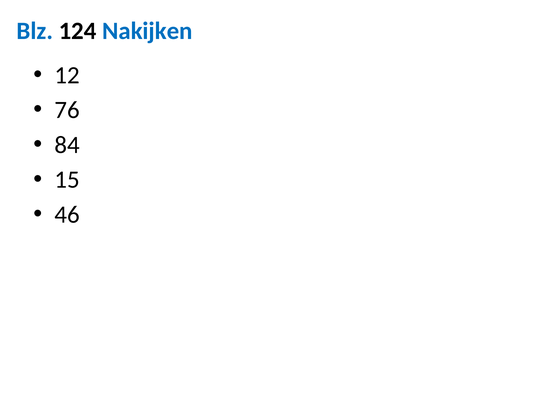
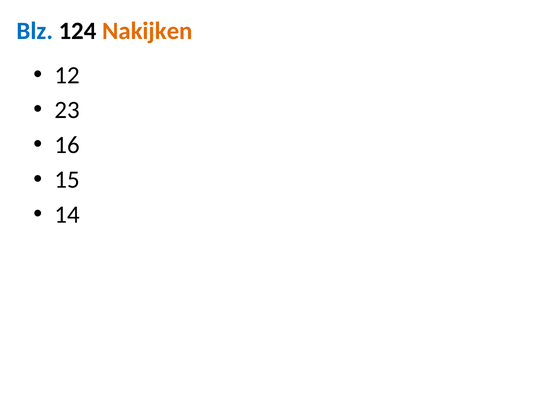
Nakijken colour: blue -> orange (147, 31)
76: 76 -> 23 (67, 110)
84: 84 -> 16 (67, 145)
46: 46 -> 14 (67, 215)
